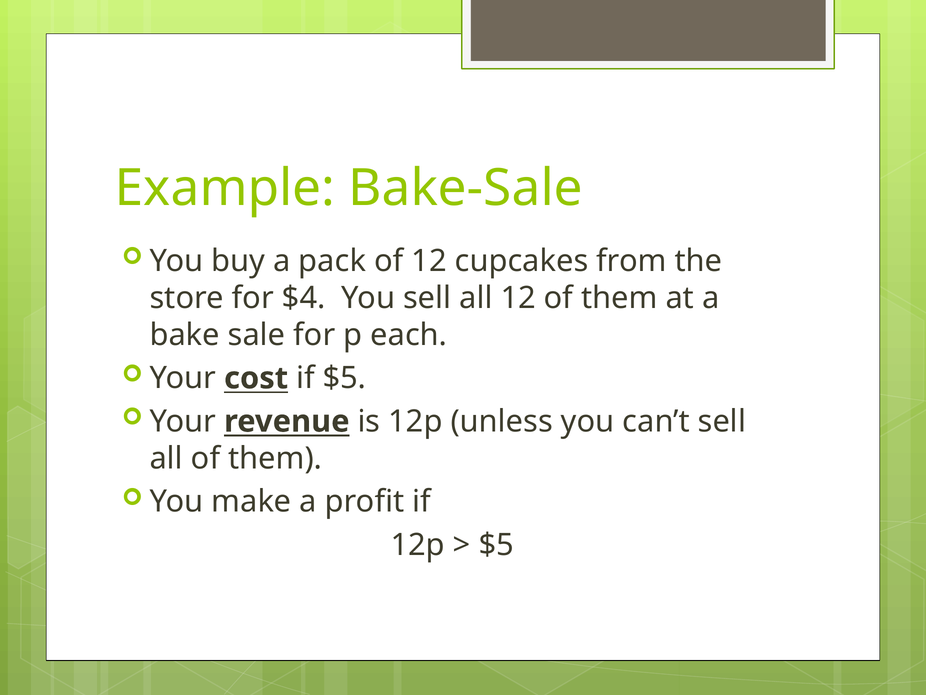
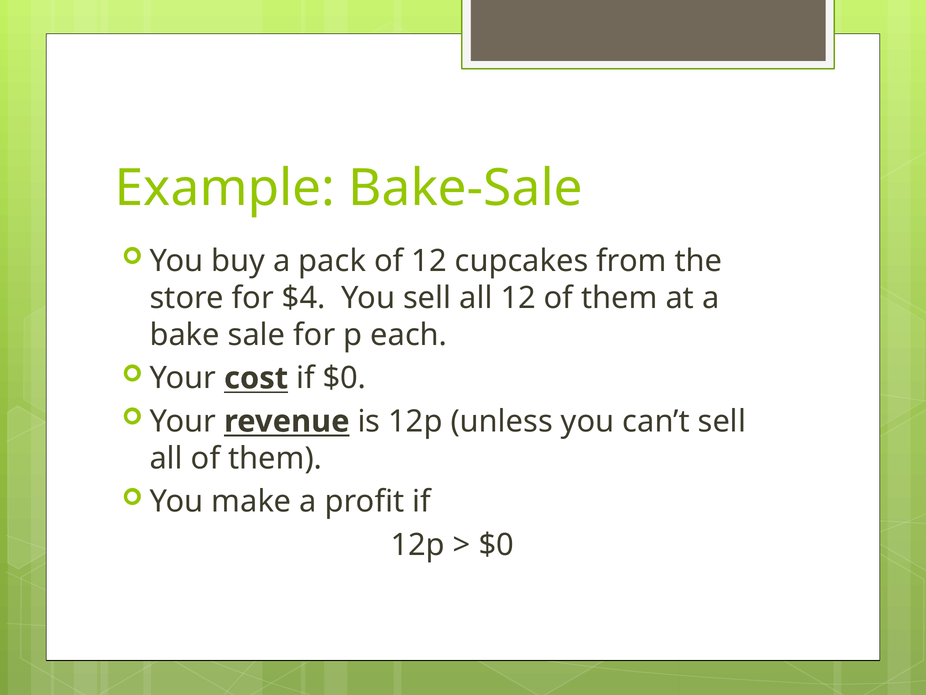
if $5: $5 -> $0 (344, 378)
$5: $5 -> $0 (496, 545)
